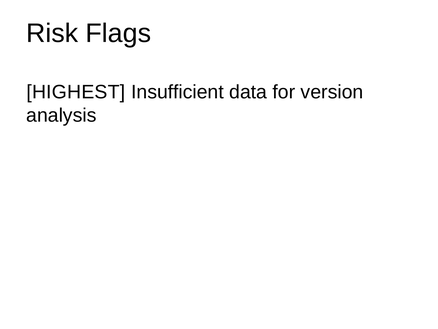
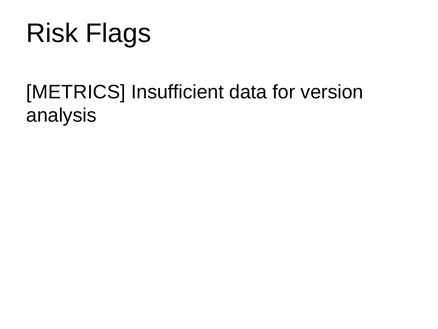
HIGHEST: HIGHEST -> METRICS (76, 92)
